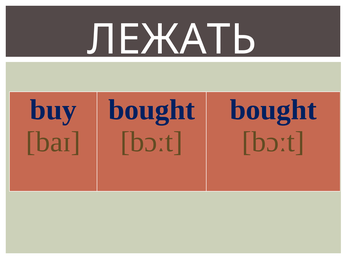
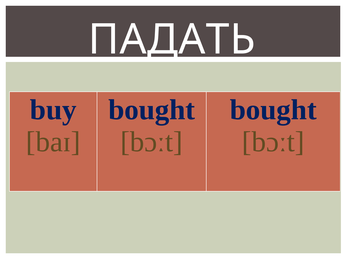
ЛЕЖАТЬ: ЛЕЖАТЬ -> ПАДАТЬ (172, 40)
